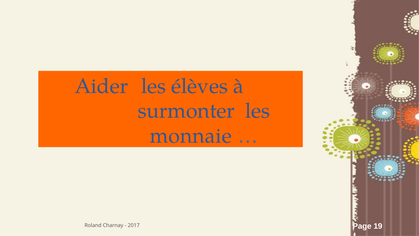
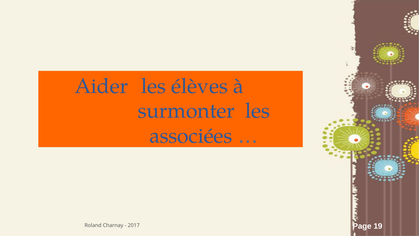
monnaie: monnaie -> associées (191, 136)
